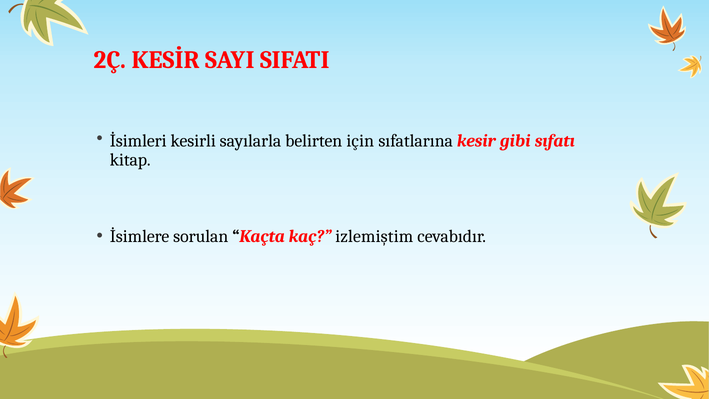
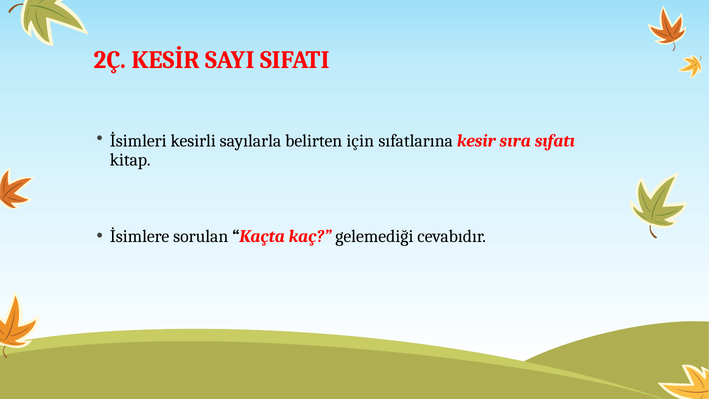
gibi: gibi -> sıra (515, 141)
izlemiştim: izlemiştim -> gelemediği (374, 236)
